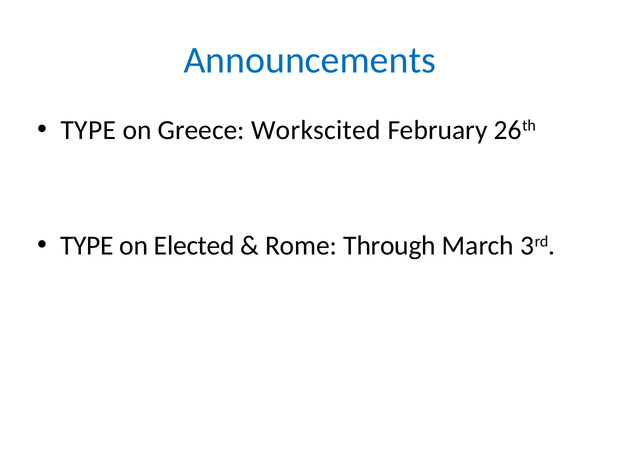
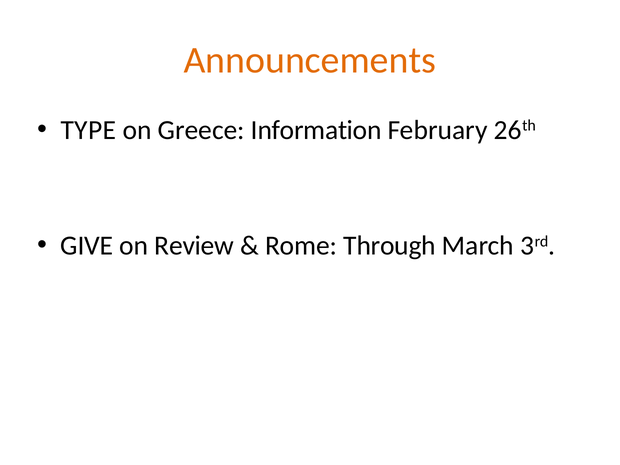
Announcements colour: blue -> orange (310, 60)
Workscited: Workscited -> Information (316, 130)
TYPE: TYPE -> GIVE (87, 246)
Elected: Elected -> Review (194, 246)
